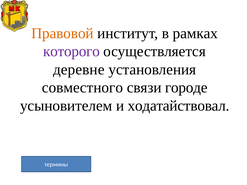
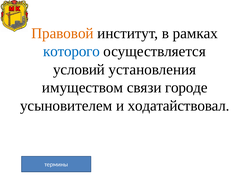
которого colour: purple -> blue (72, 51)
деревне: деревне -> условий (79, 70)
совместного: совместного -> имуществом (83, 88)
